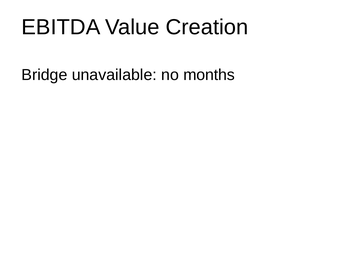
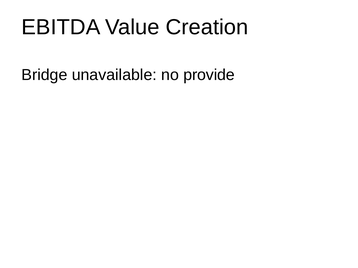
months: months -> provide (209, 75)
